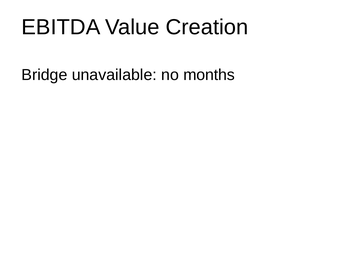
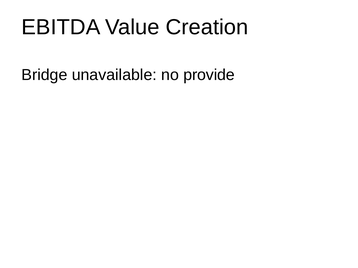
months: months -> provide (209, 75)
